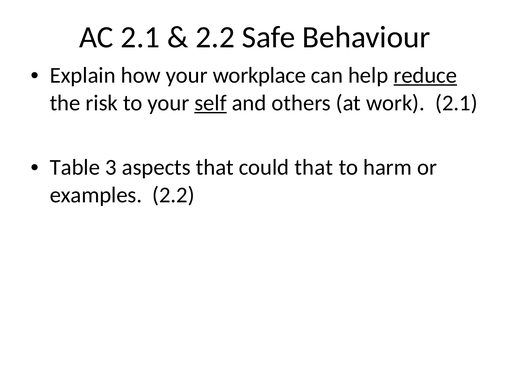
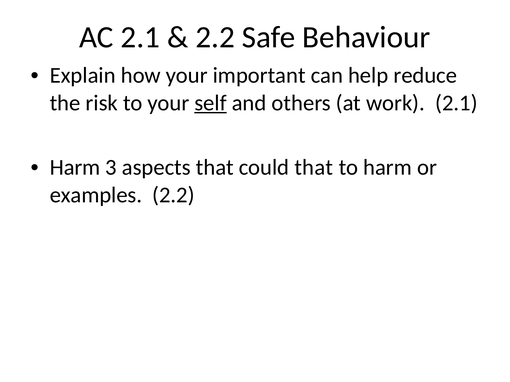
workplace: workplace -> important (259, 75)
reduce underline: present -> none (425, 75)
Table: Table -> Harm (75, 168)
